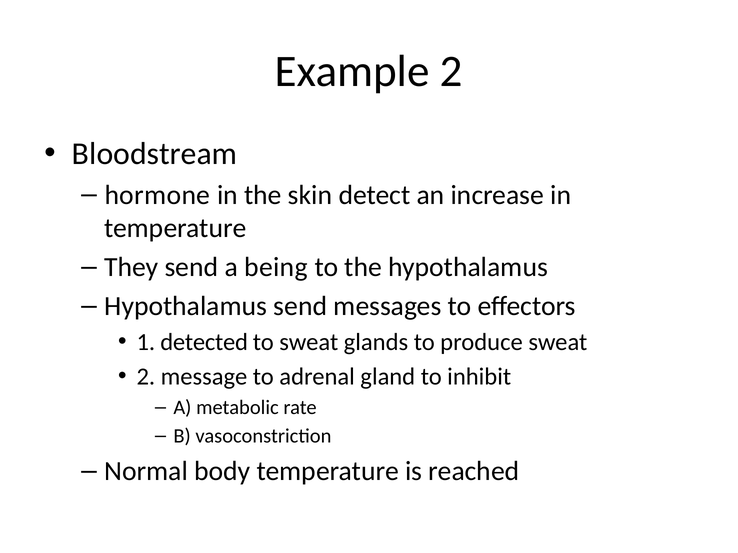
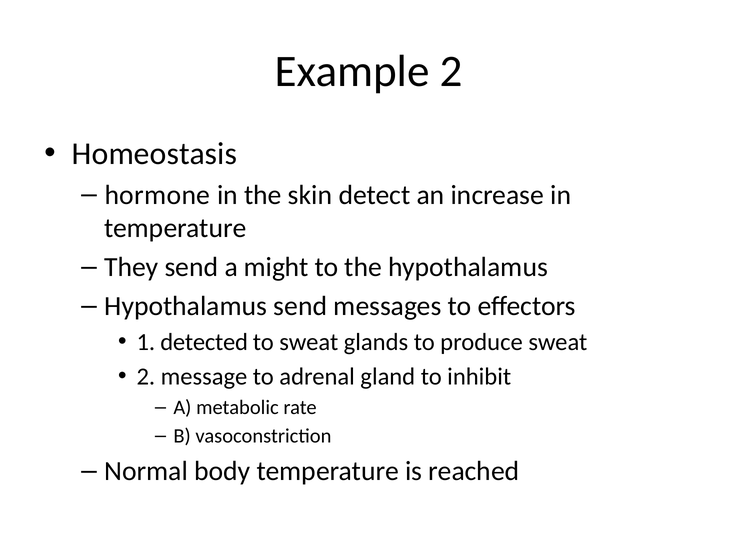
Bloodstream: Bloodstream -> Homeostasis (155, 154)
being: being -> might (276, 268)
